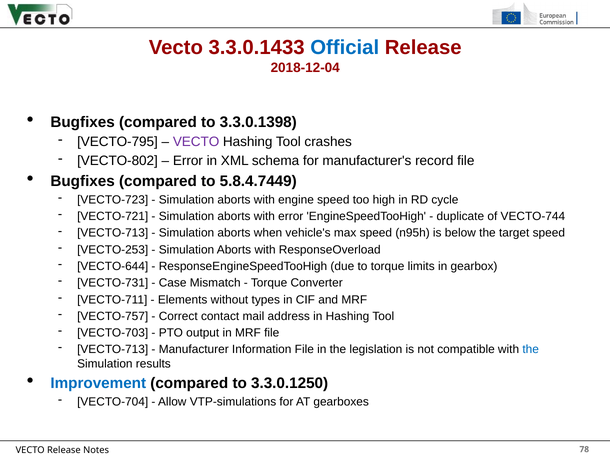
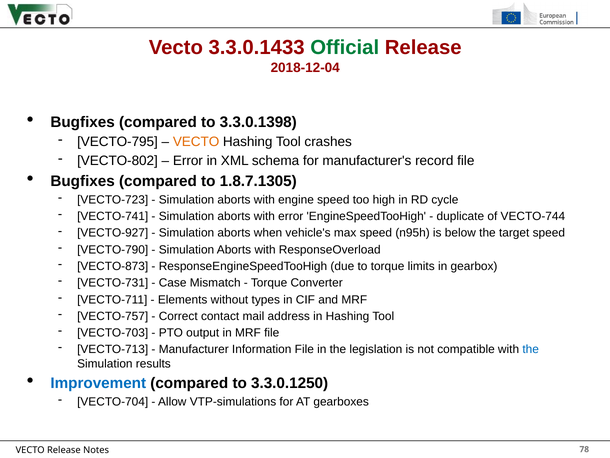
Official colour: blue -> green (345, 48)
VECTO colour: purple -> orange (196, 142)
5.8.4.7449: 5.8.4.7449 -> 1.8.7.1305 (258, 181)
VECTO-721: VECTO-721 -> VECTO-741 (113, 216)
VECTO-713: VECTO-713 -> VECTO-927 (113, 233)
VECTO-253: VECTO-253 -> VECTO-790 (113, 249)
VECTO-644: VECTO-644 -> VECTO-873 (113, 266)
